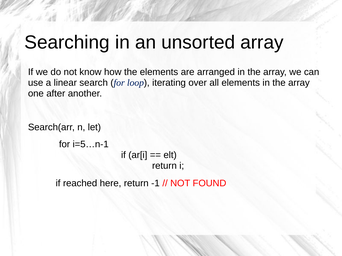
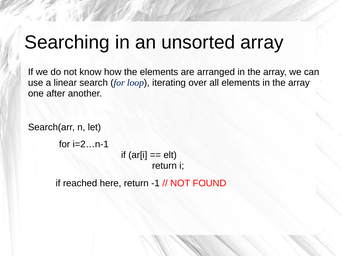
i=5…n-1: i=5…n-1 -> i=2…n-1 (91, 144)
